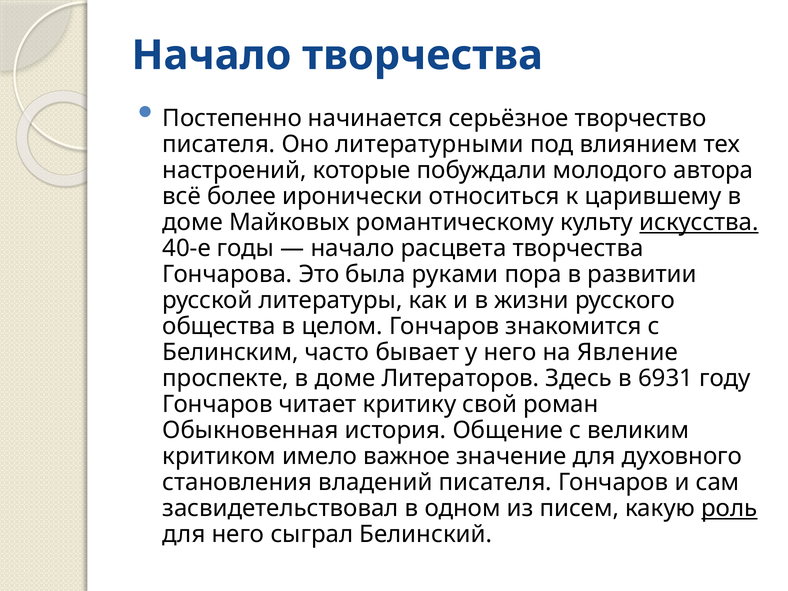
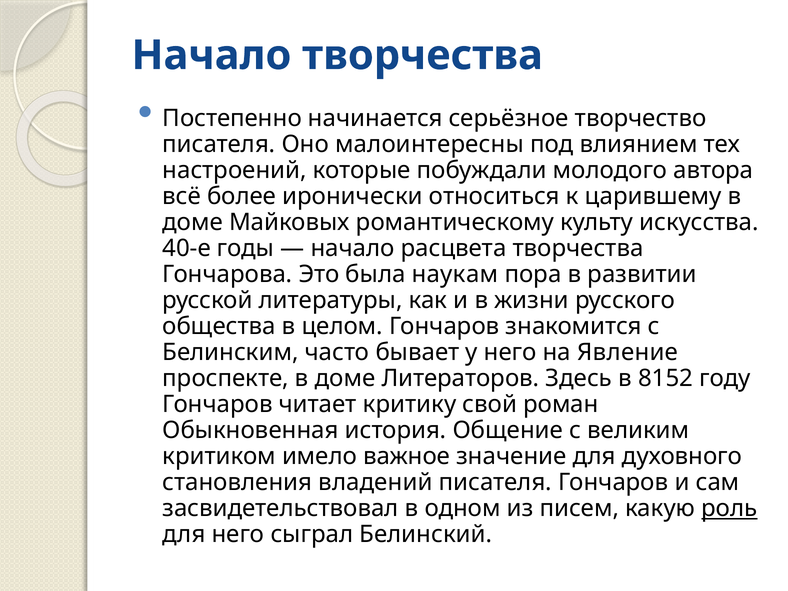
литературными: литературными -> малоинтересны (430, 145)
искусства underline: present -> none (699, 222)
руками: руками -> наукам (455, 274)
6931: 6931 -> 8152 (666, 378)
